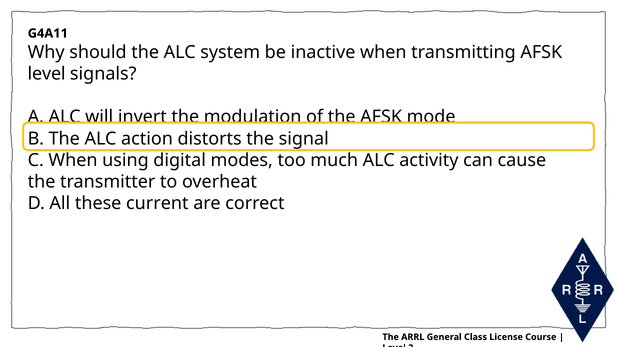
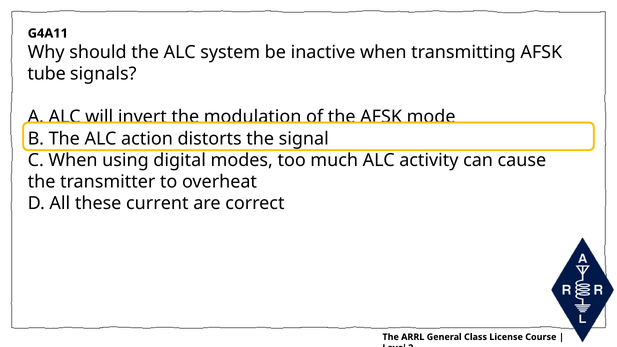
level: level -> tube (47, 74)
